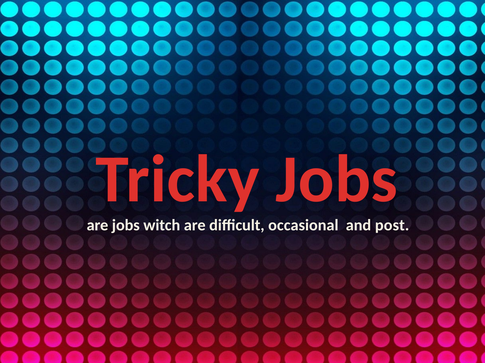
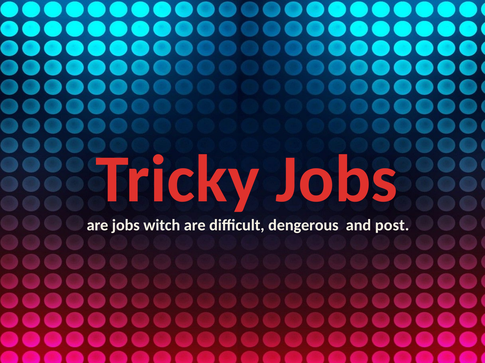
occasional: occasional -> dengerous (303, 226)
